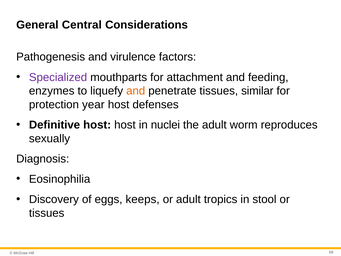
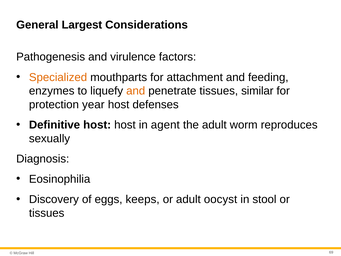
Central: Central -> Largest (82, 25)
Specialized colour: purple -> orange (58, 77)
nuclei: nuclei -> agent (165, 125)
tropics: tropics -> oocyst (221, 199)
